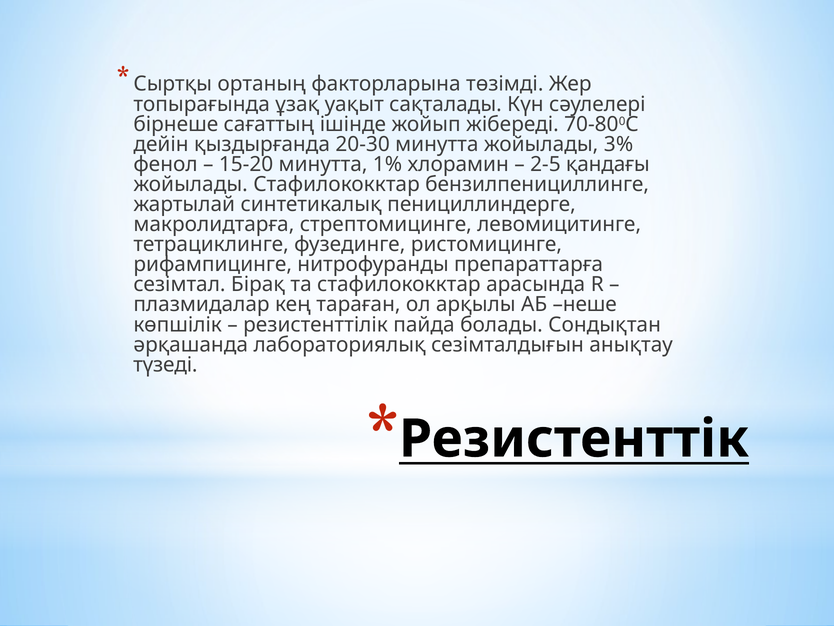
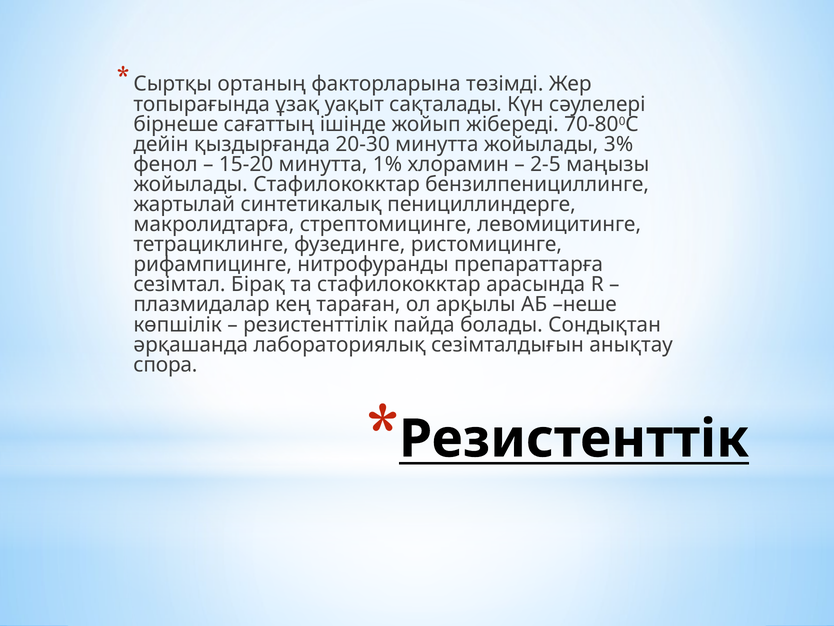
қандағы: қандағы -> маңызы (608, 164)
түзеді: түзеді -> спора (165, 364)
